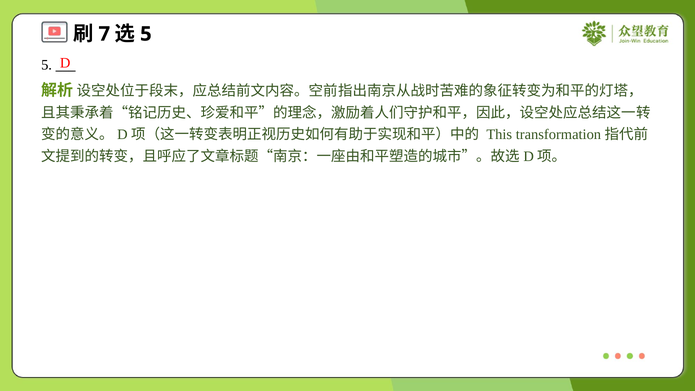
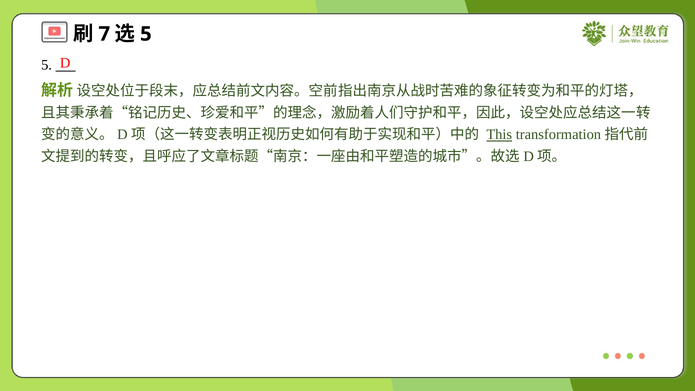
This underline: none -> present (499, 135)
